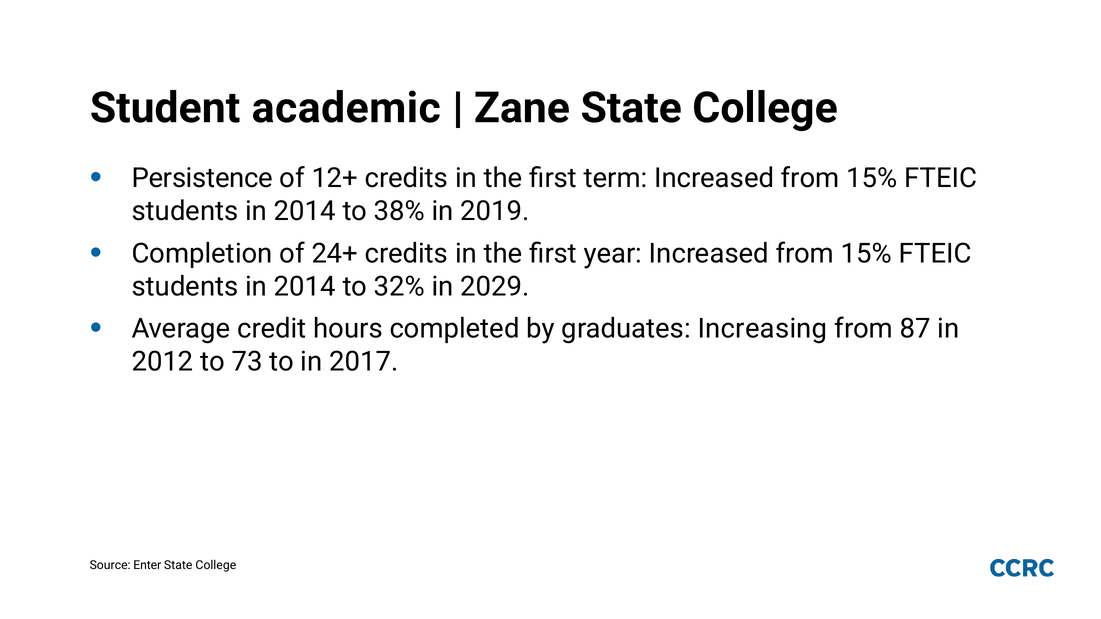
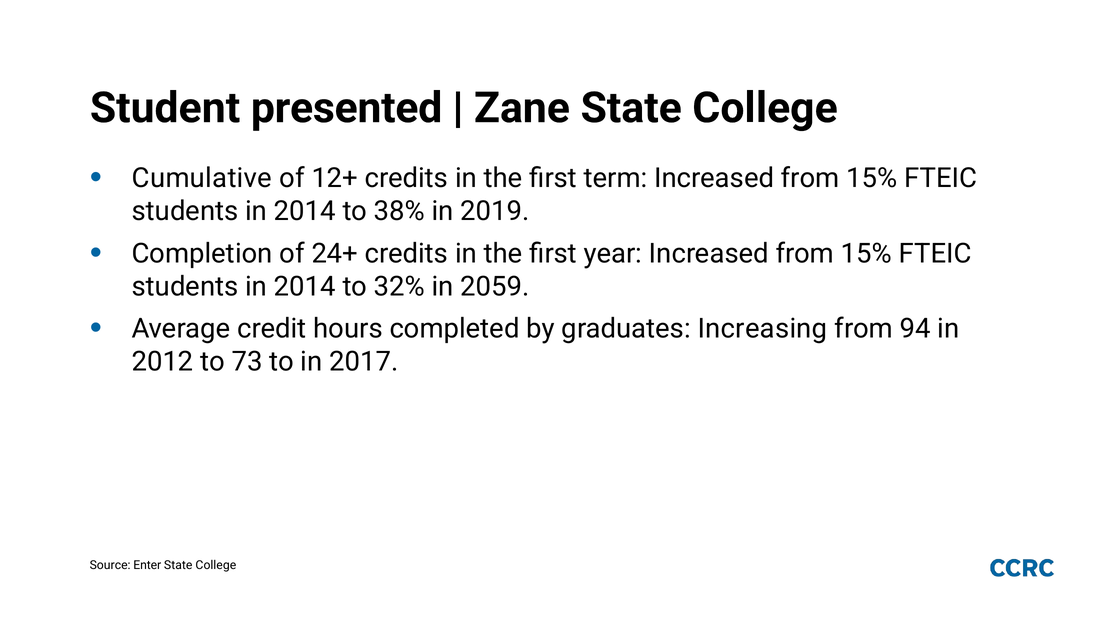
academic: academic -> presented (347, 108)
Persistence: Persistence -> Cumulative (202, 178)
2029: 2029 -> 2059 (495, 287)
87: 87 -> 94 (915, 329)
